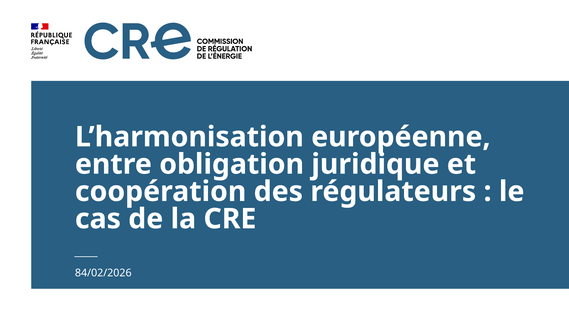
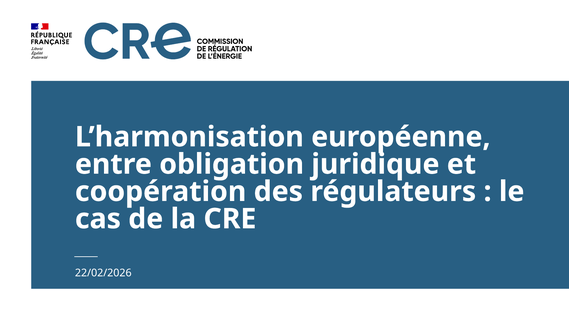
84/02/2026: 84/02/2026 -> 22/02/2026 (103, 273)
